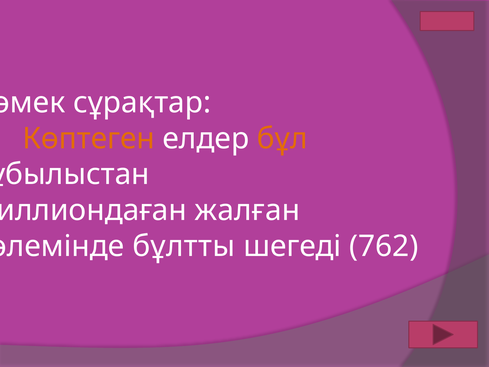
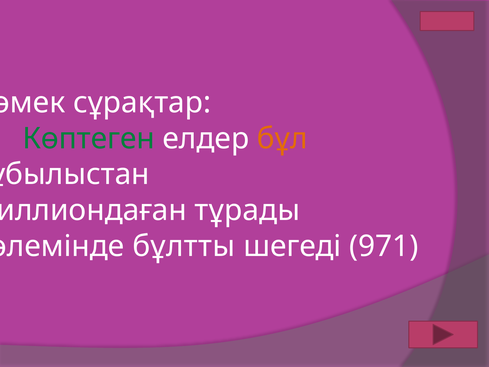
Көптеген colour: orange -> green (89, 138)
жалған: жалған -> тұрады (247, 210)
762: 762 -> 971 (384, 246)
